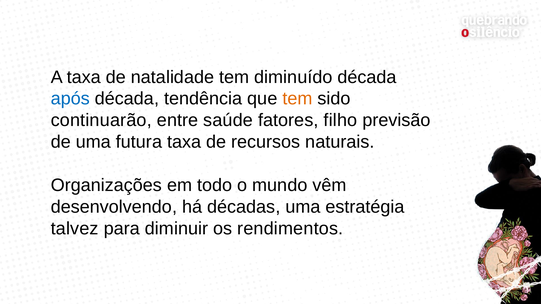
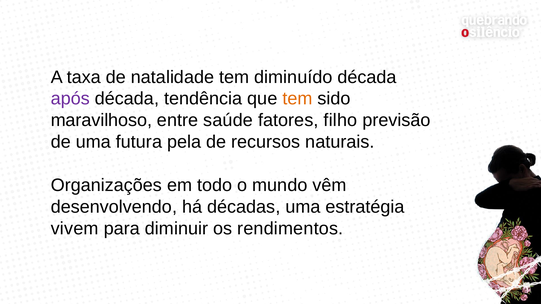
após colour: blue -> purple (70, 99)
continuarão: continuarão -> maravilhoso (101, 120)
futura taxa: taxa -> pela (184, 142)
talvez: talvez -> vivem (75, 229)
